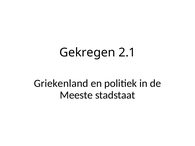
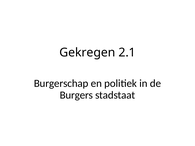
Griekenland: Griekenland -> Burgerschap (61, 84)
Meeste: Meeste -> Burgers (76, 95)
